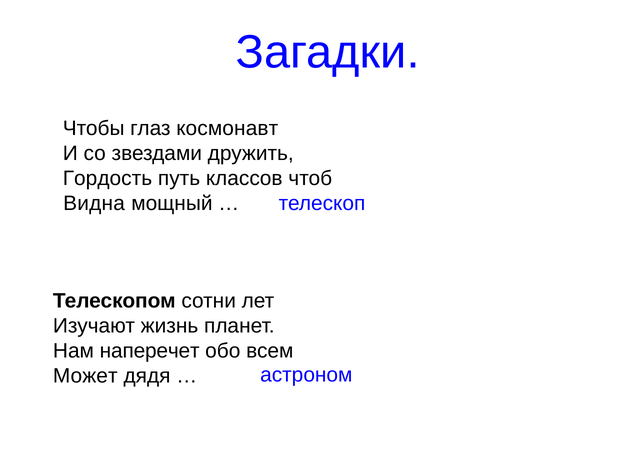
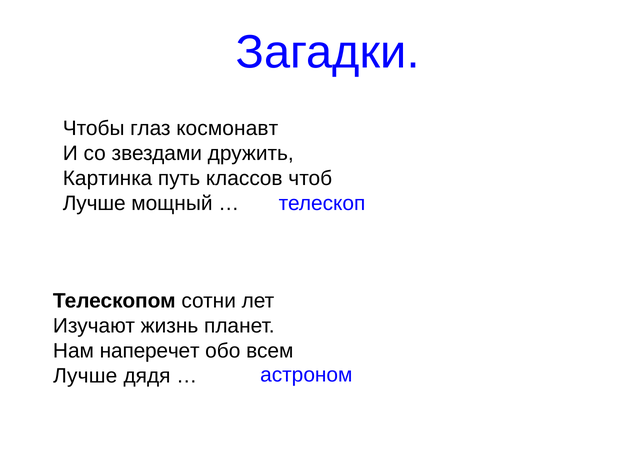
Гордость: Гордость -> Картинка (107, 179)
Видна: Видна -> Лучше (94, 204)
Может: Может -> Лучше (85, 376)
